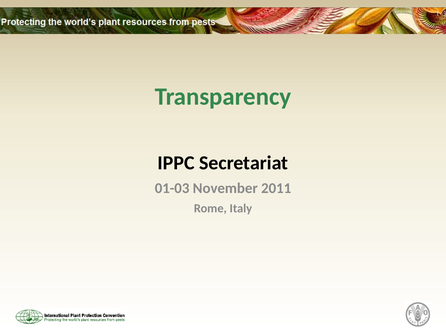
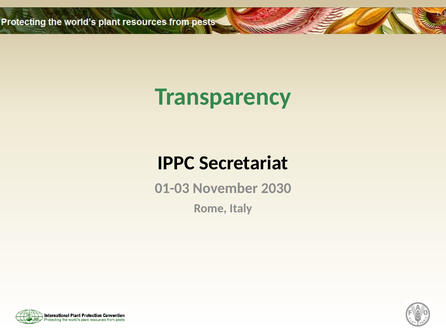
2011: 2011 -> 2030 (276, 188)
